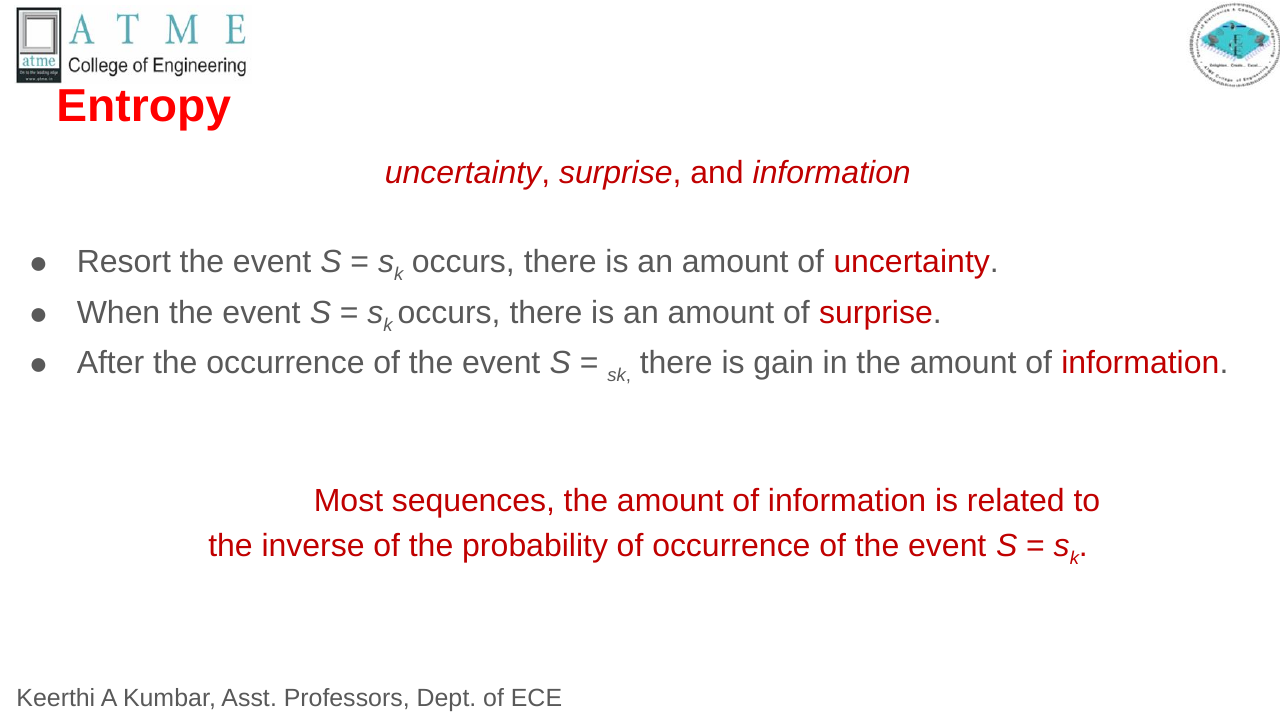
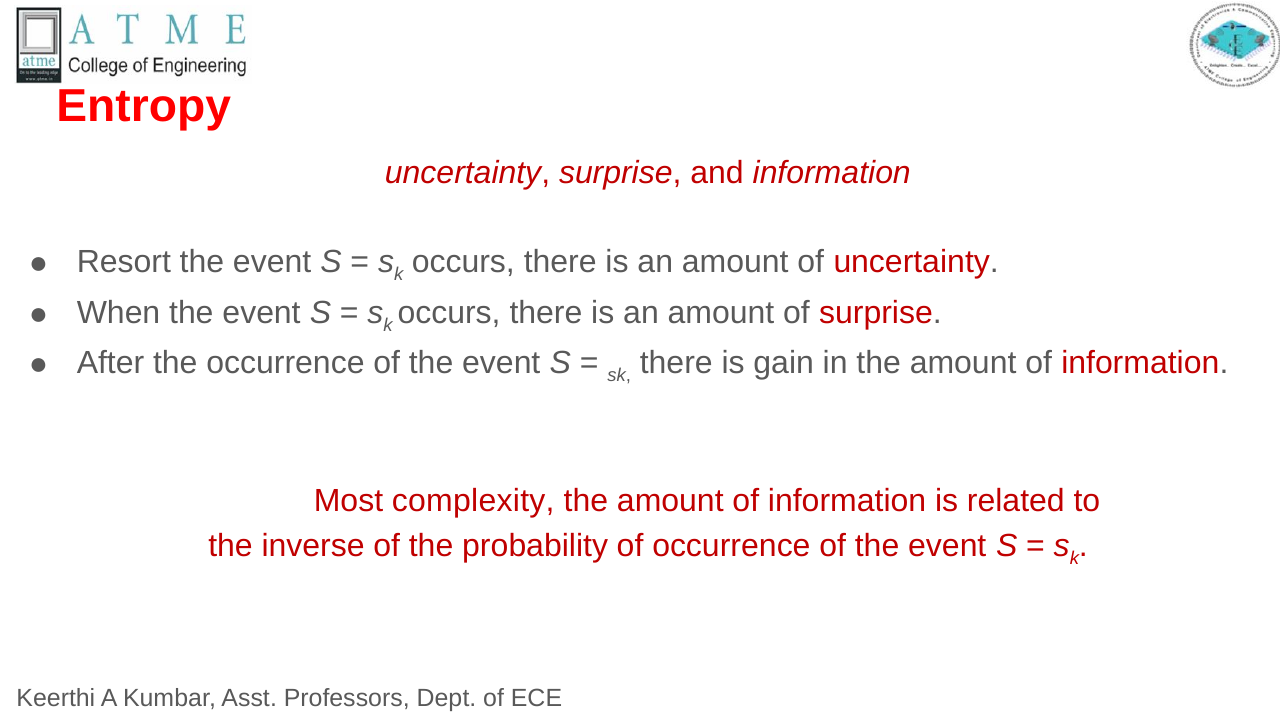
sequences: sequences -> complexity (473, 501)
